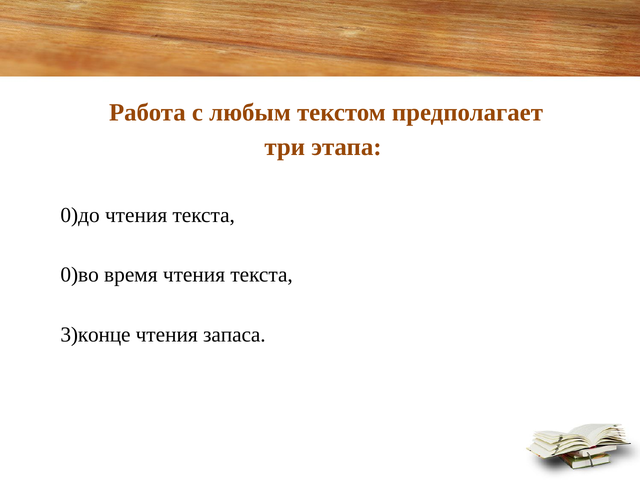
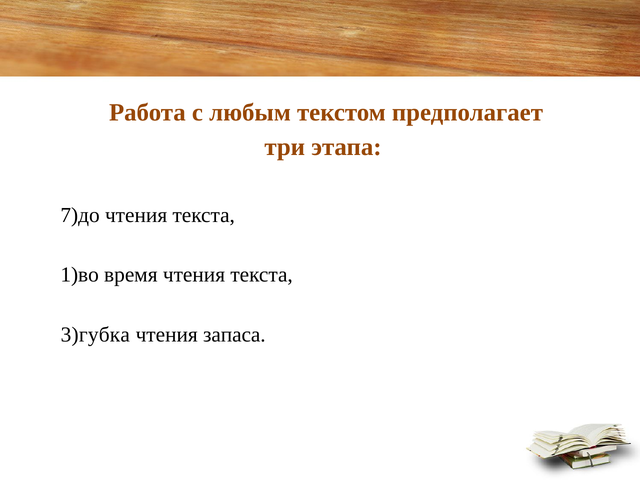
0)до: 0)до -> 7)до (80, 215)
0)во: 0)во -> 1)во (80, 275)
3)конце: 3)конце -> 3)губка (95, 335)
